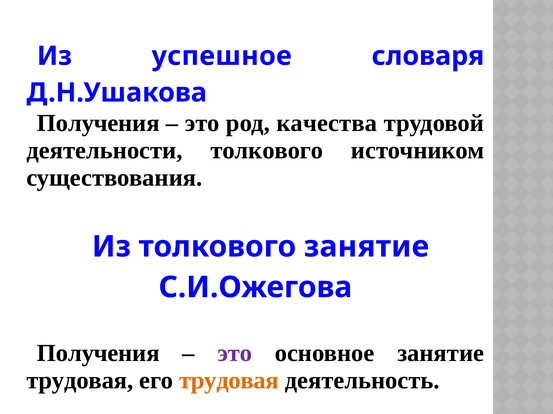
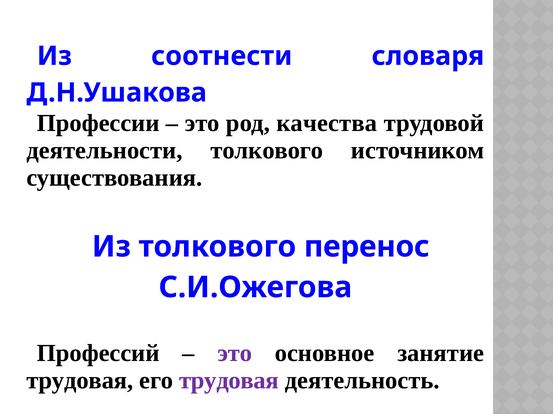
успешное: успешное -> соотнести (222, 56)
Получения: Получения -> Профессии (98, 123)
толкового занятие: занятие -> перенос (367, 247)
Получения: Получения -> Профессий (98, 354)
трудовая colour: orange -> purple (229, 381)
